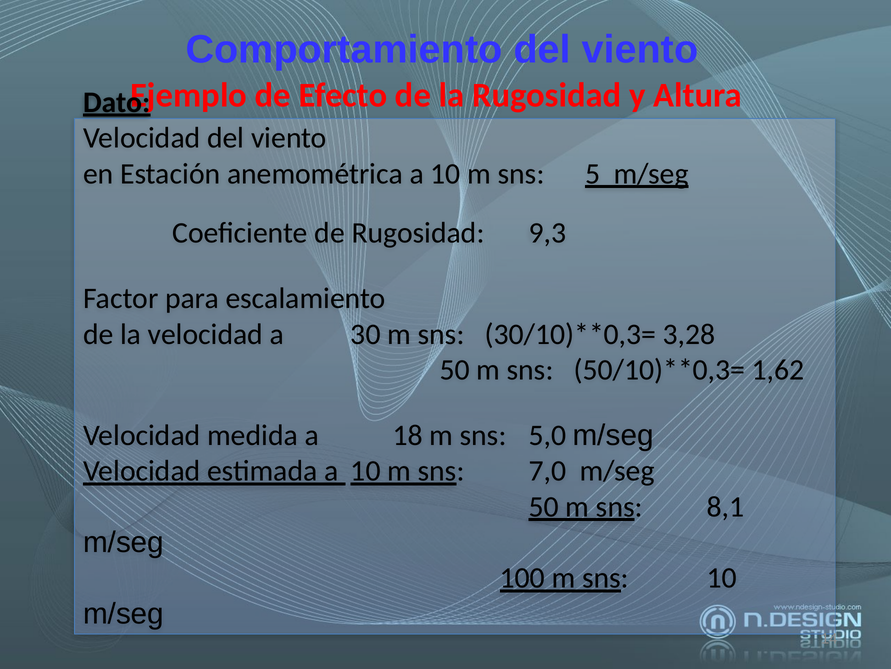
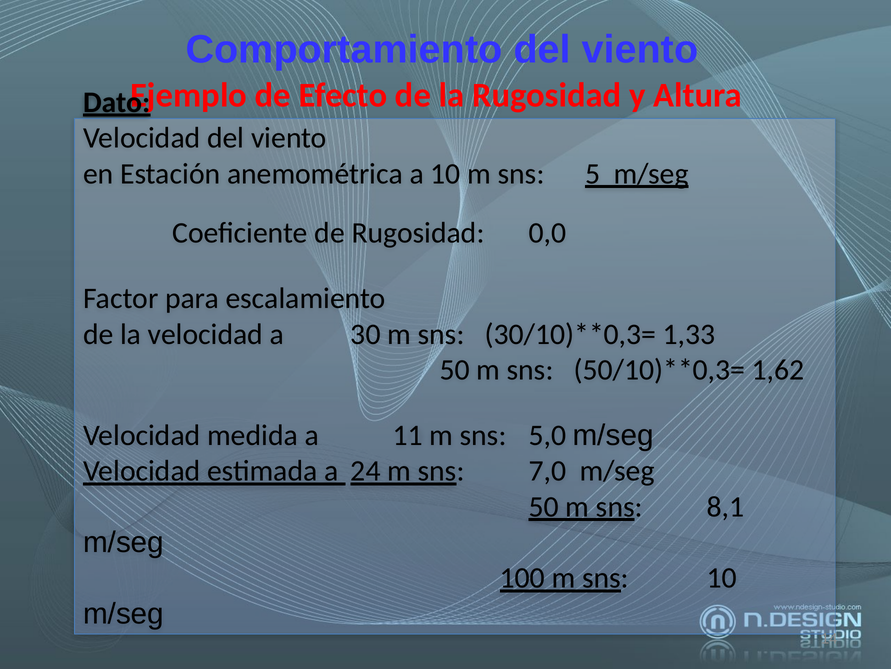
9,3: 9,3 -> 0,0 (547, 233)
3,28: 3,28 -> 1,33 (689, 334)
18: 18 -> 11 (408, 435)
estimada a 10: 10 -> 24 (366, 471)
